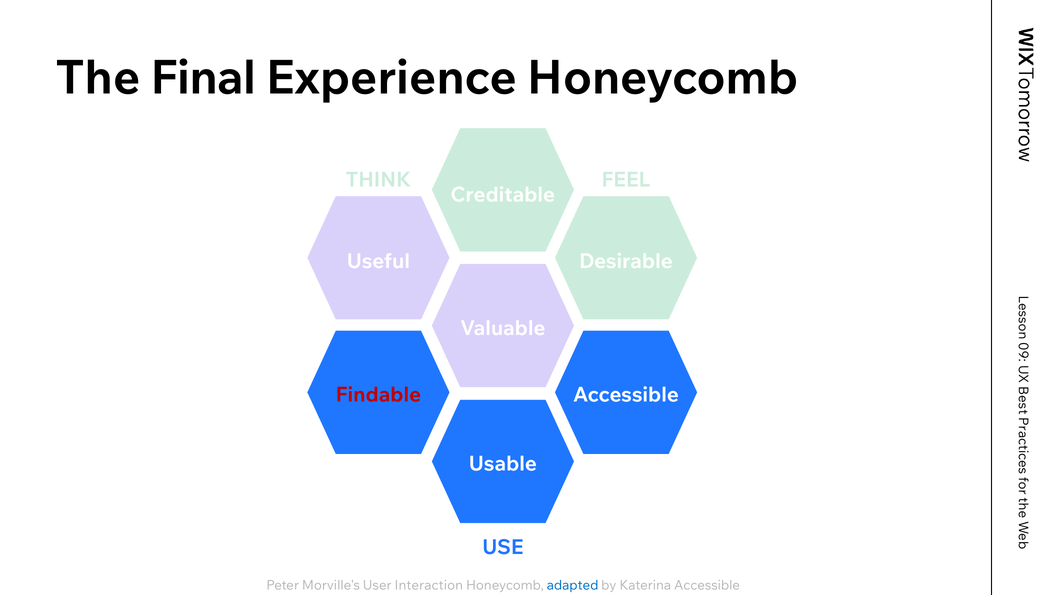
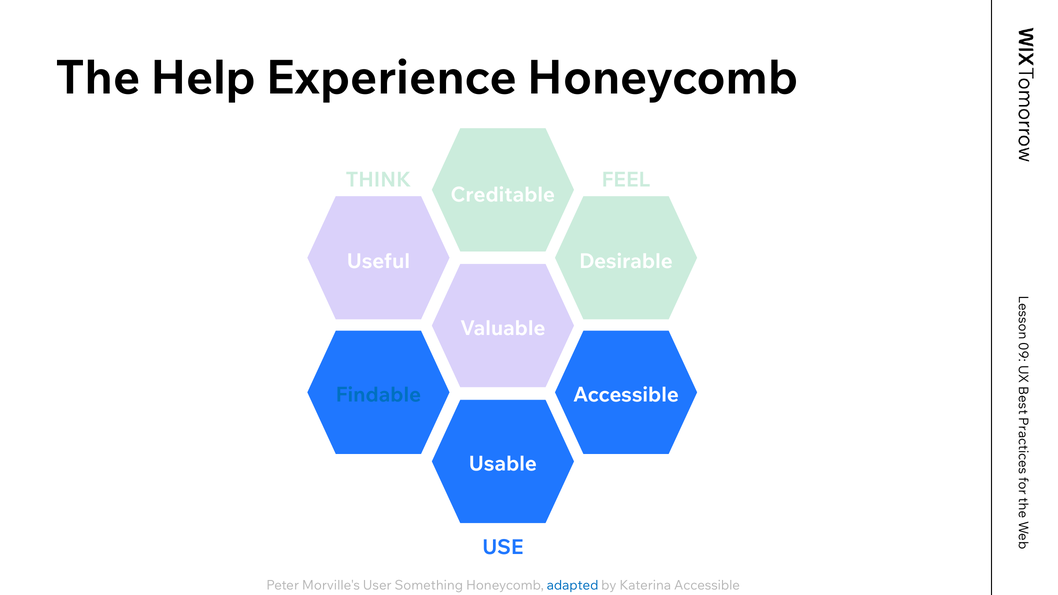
Final: Final -> Help (203, 78)
Findable colour: red -> blue (378, 395)
Interaction: Interaction -> Something (429, 585)
